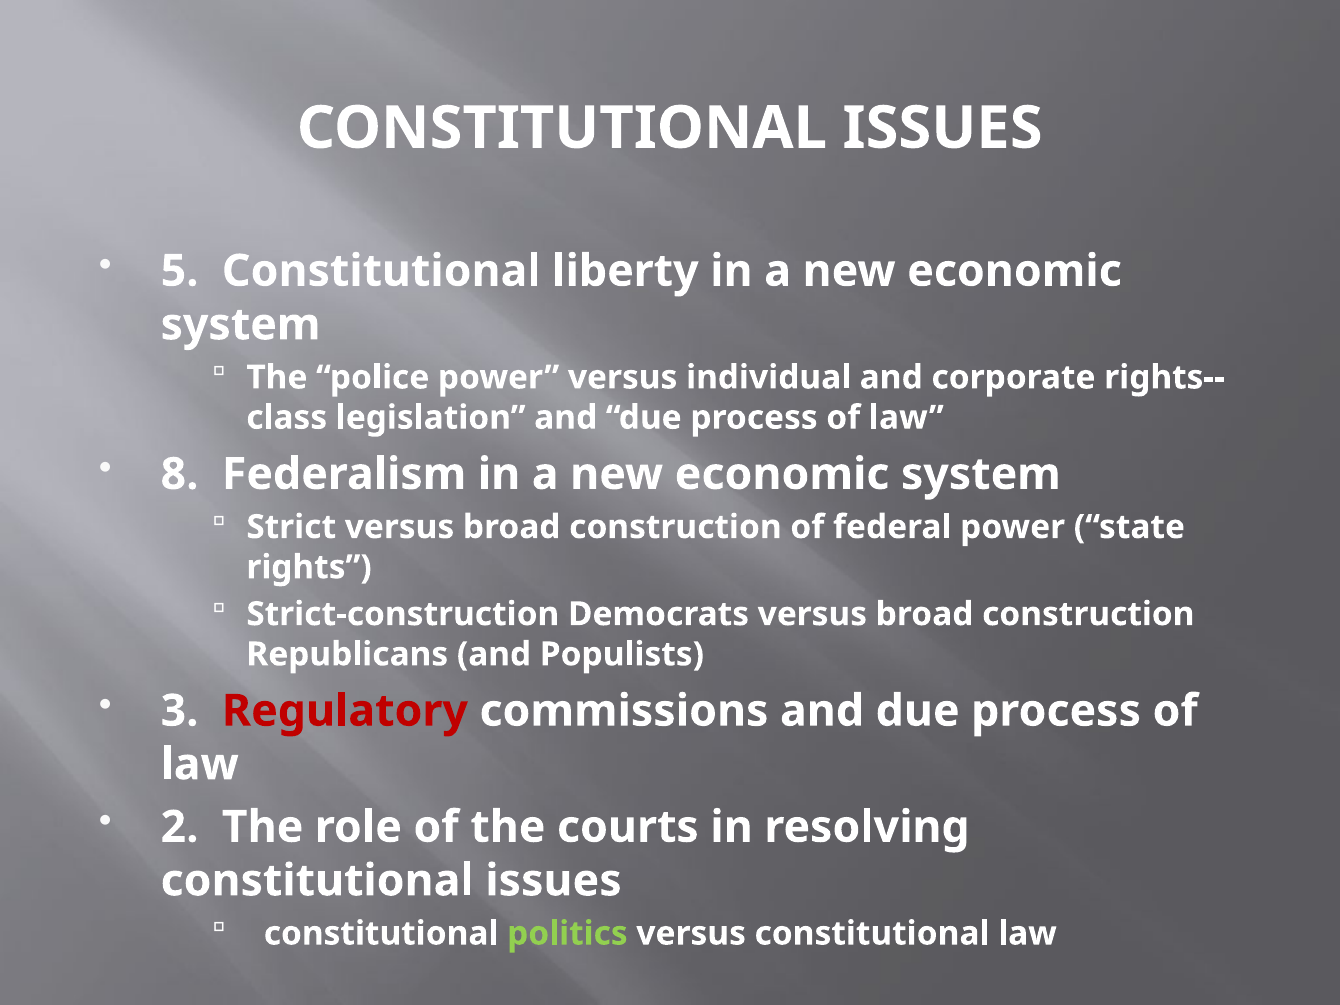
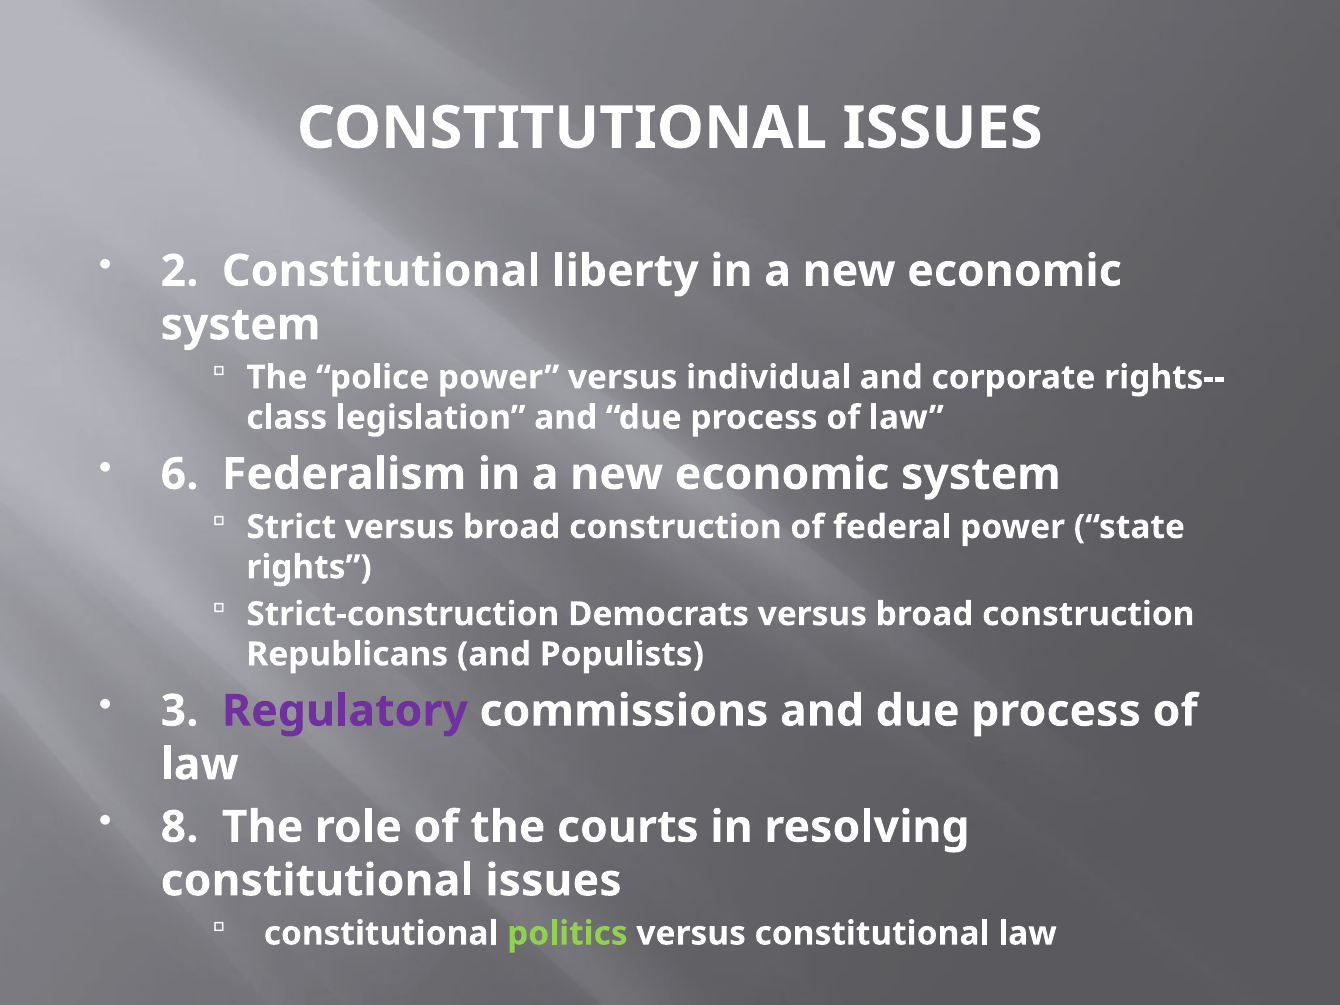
5: 5 -> 2 (180, 271)
8: 8 -> 6 (180, 474)
Regulatory colour: red -> purple (345, 711)
2: 2 -> 8 (180, 827)
